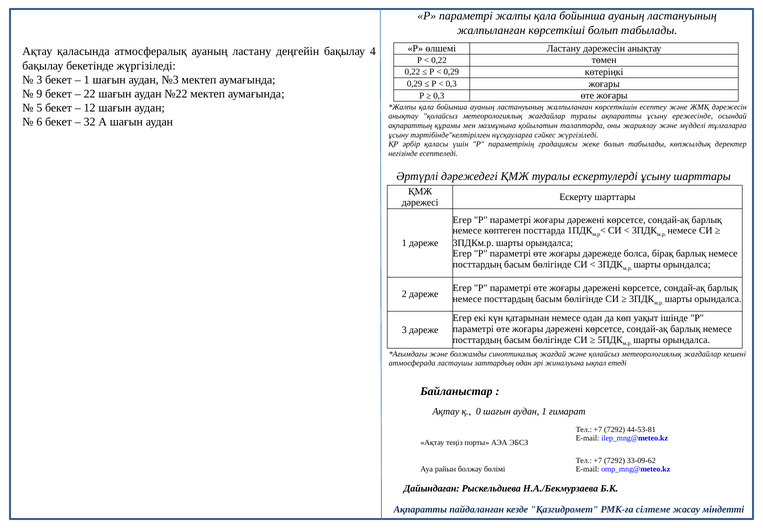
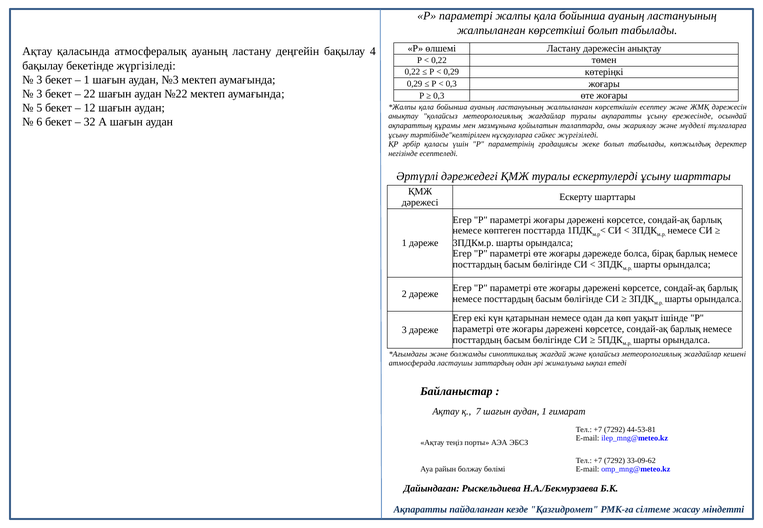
9: 9 -> 3 (39, 94)
0: 0 -> 7 (478, 412)
